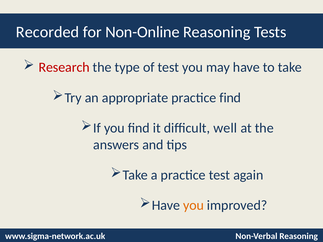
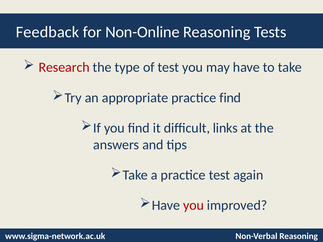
Recorded: Recorded -> Feedback (48, 32)
well: well -> links (225, 128)
you colour: orange -> red (193, 206)
